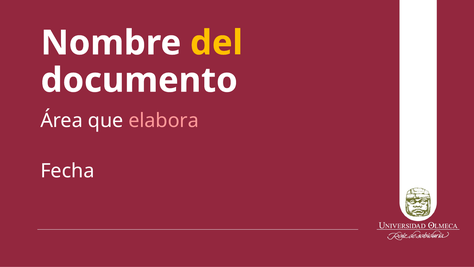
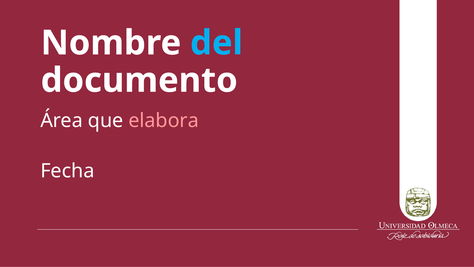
del colour: yellow -> light blue (216, 43)
